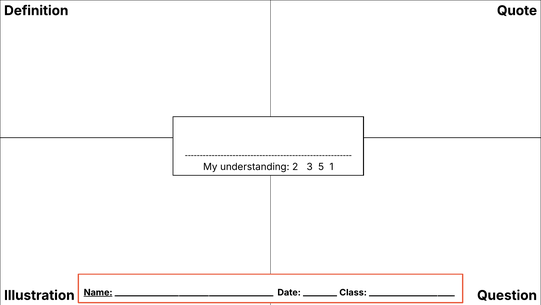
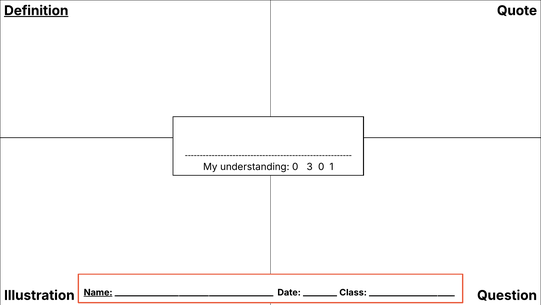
Definition underline: none -> present (36, 11)
understanding 2: 2 -> 0 (295, 167)
3 5: 5 -> 0 (321, 167)
